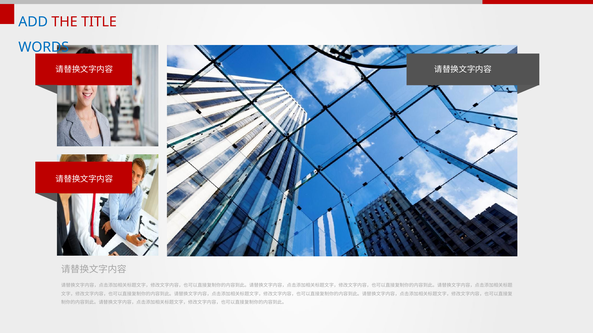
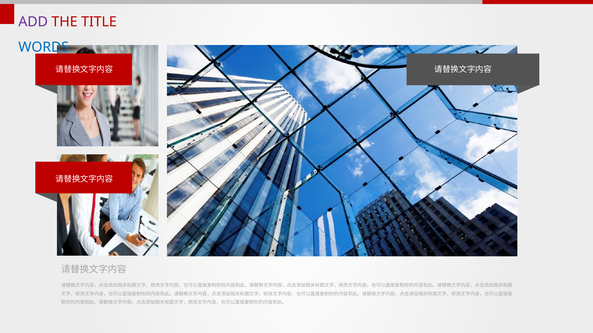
ADD colour: blue -> purple (33, 22)
